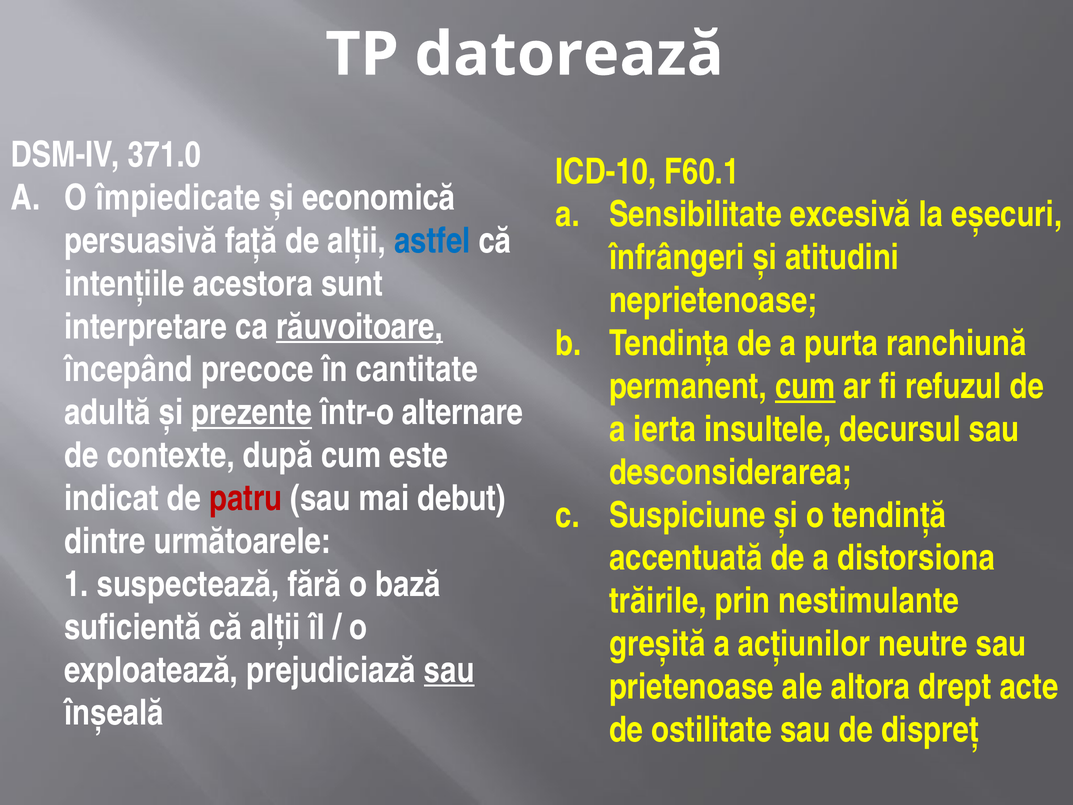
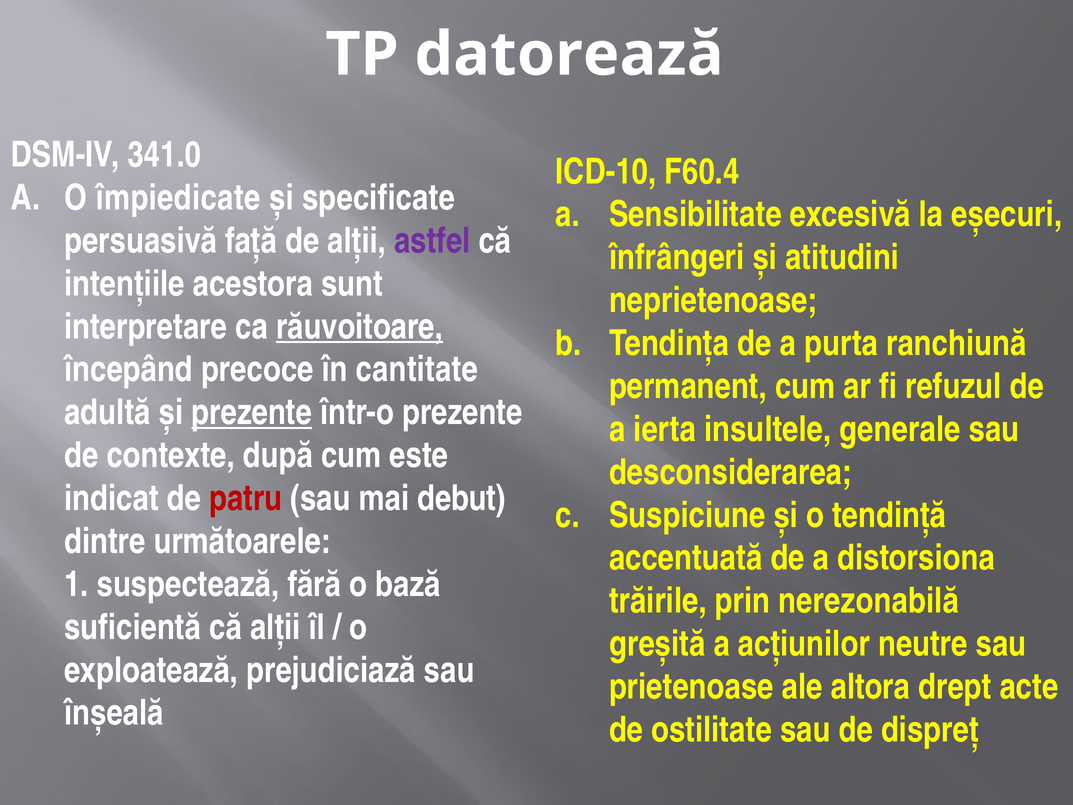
371.0: 371.0 -> 341.0 (164, 155)
F60.1: F60.1 -> F60.4 (702, 172)
economică: economică -> specificate (379, 198)
astfel colour: blue -> purple (432, 241)
cum underline: present -> none (805, 386)
într-o alternare: alternare -> prezente (462, 412)
decursul: decursul -> generale (900, 429)
nestimulante: nestimulante -> nerezonabilă (869, 601)
sau underline: present -> none (449, 670)
